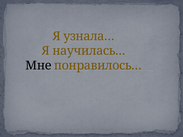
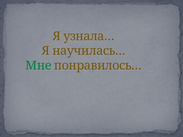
Мне colour: black -> green (38, 66)
